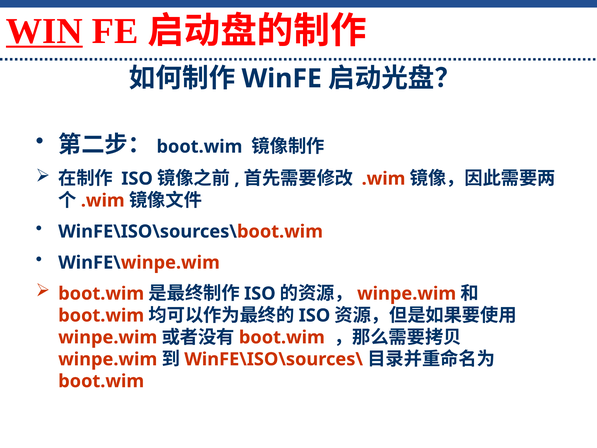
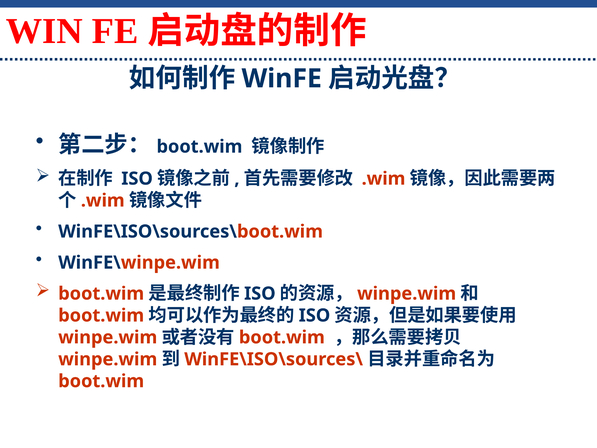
WIN underline: present -> none (44, 31)
